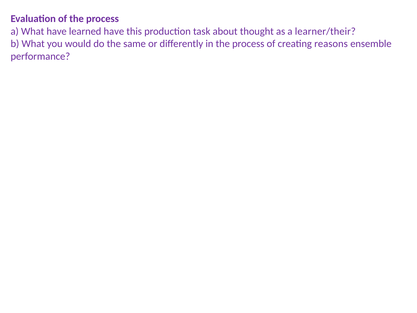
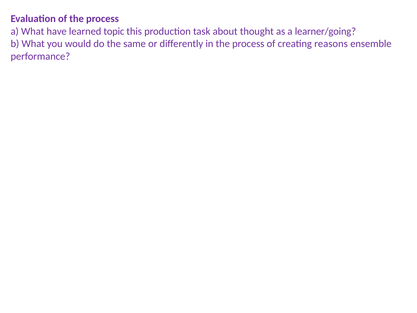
learned have: have -> topic (114, 31)
learner/their: learner/their -> learner/going (325, 31)
